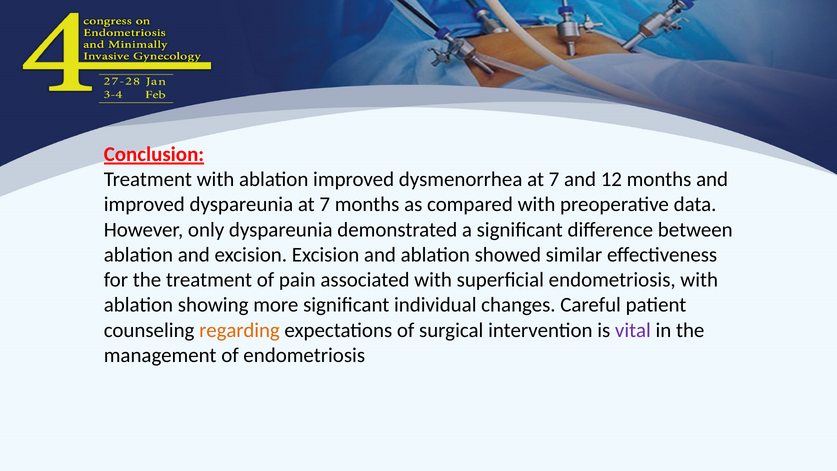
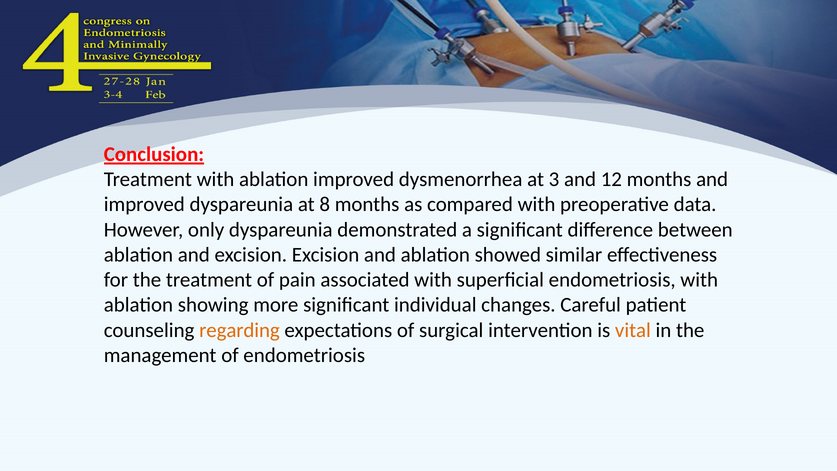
dysmenorrhea at 7: 7 -> 3 (554, 179)
dyspareunia at 7: 7 -> 8 (325, 204)
vital colour: purple -> orange (633, 330)
